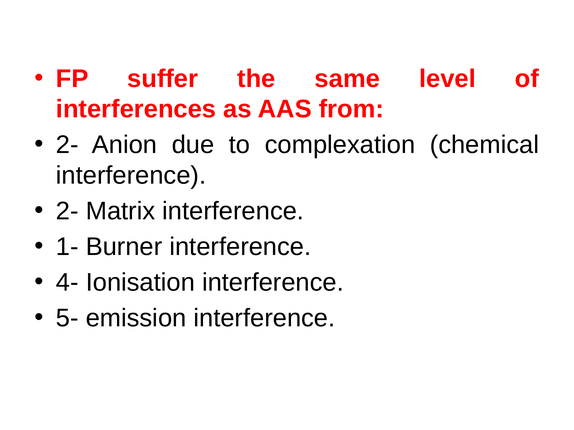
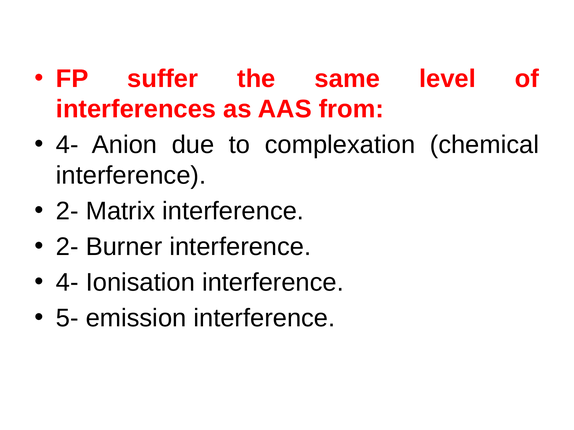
2-: 2- -> 4- (67, 145)
1-: 1- -> 2- (67, 247)
